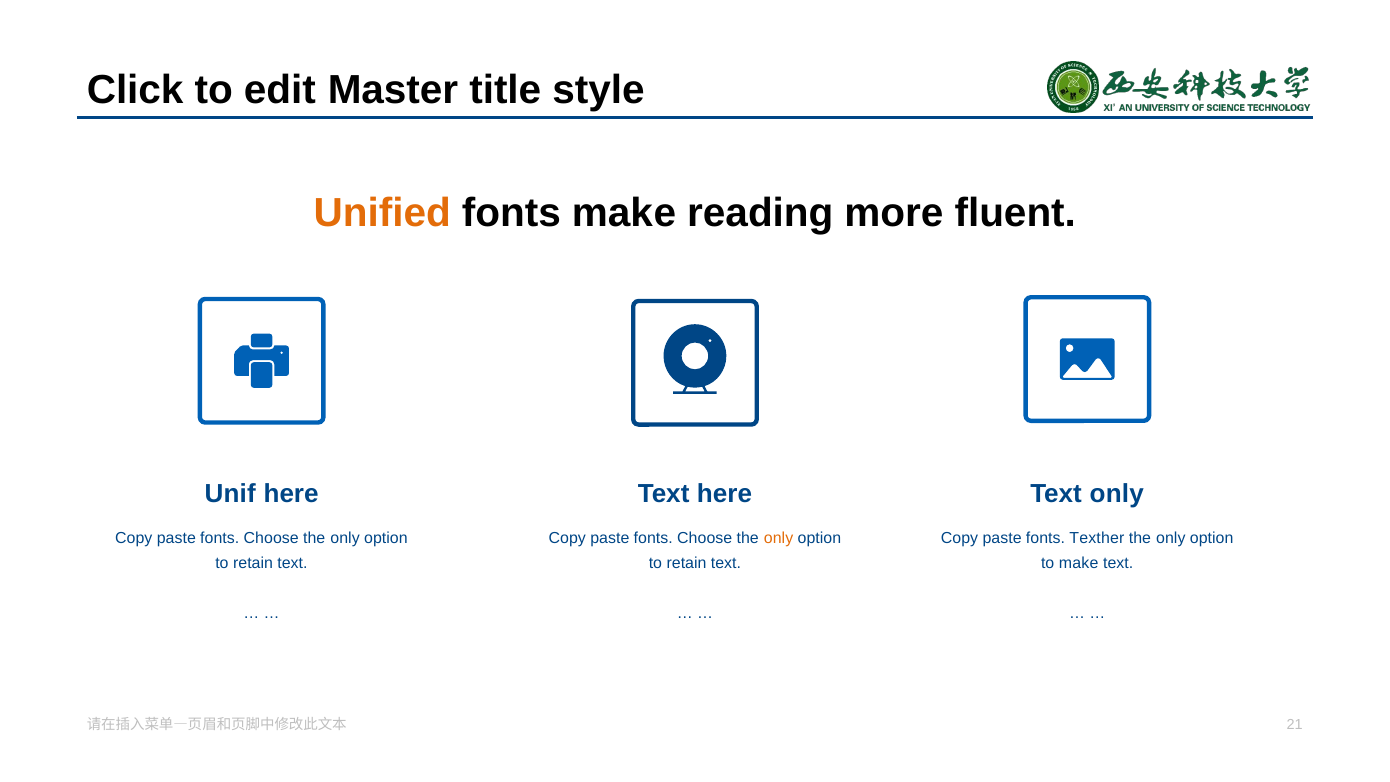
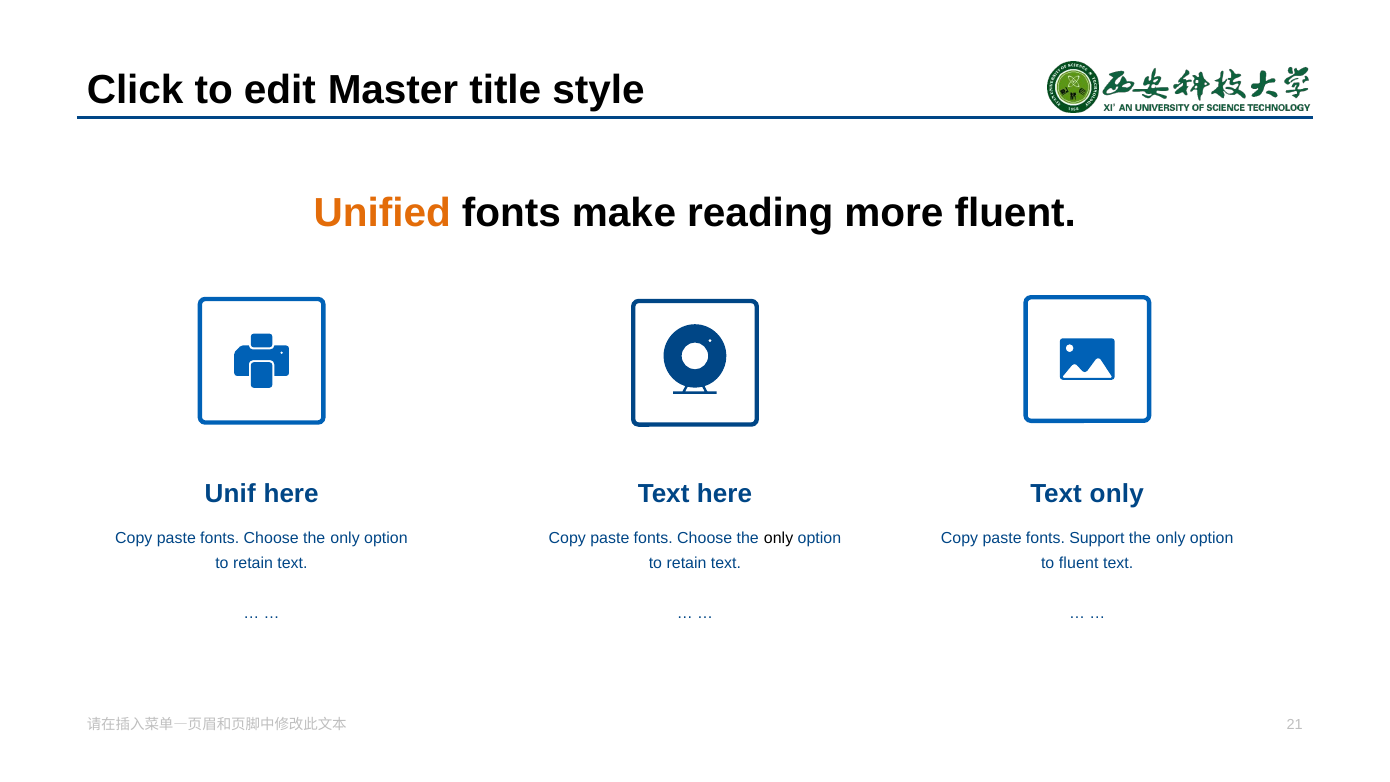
only colour: orange -> black (779, 538)
Texther: Texther -> Support (1097, 538)
to make: make -> fluent (1079, 563)
